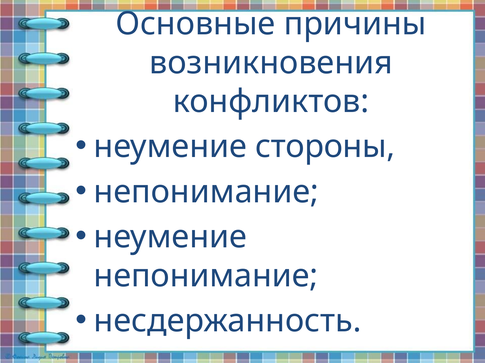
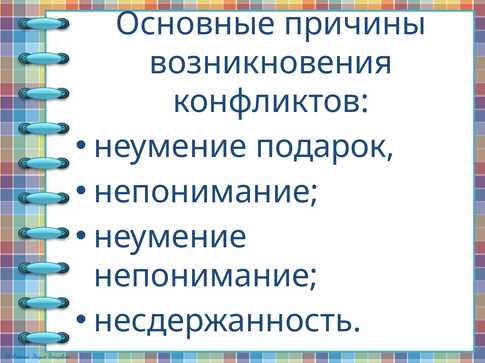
стороны: стороны -> подарок (325, 147)
